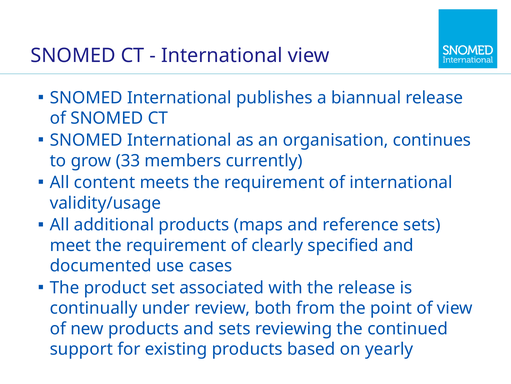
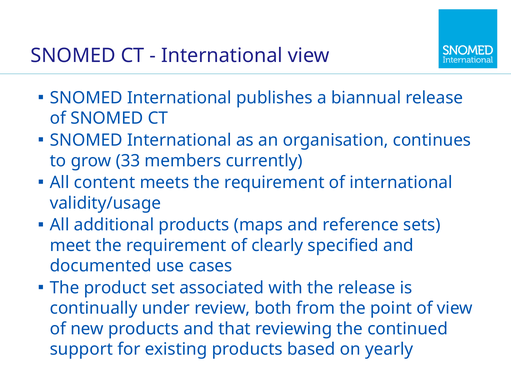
and sets: sets -> that (235, 328)
